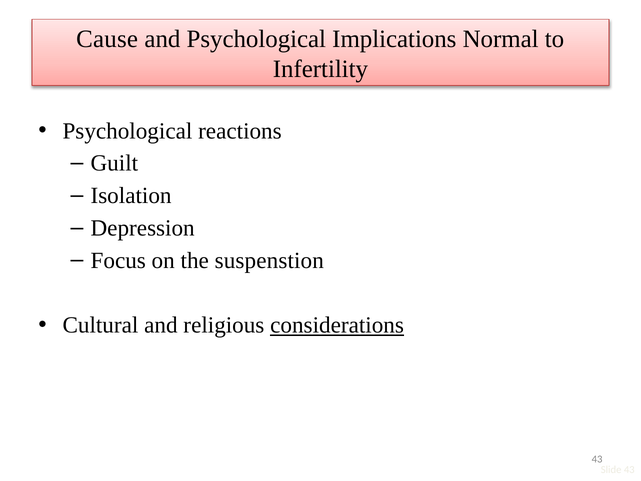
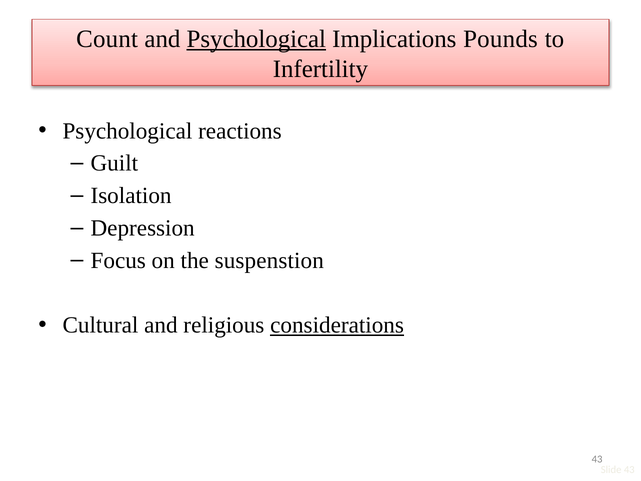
Cause: Cause -> Count (107, 39)
Psychological underline: none -> present (256, 39)
Normal: Normal -> Pounds (500, 39)
